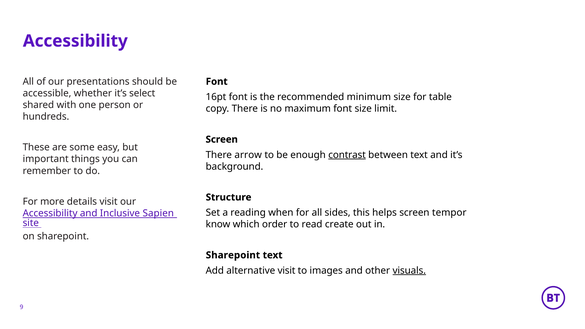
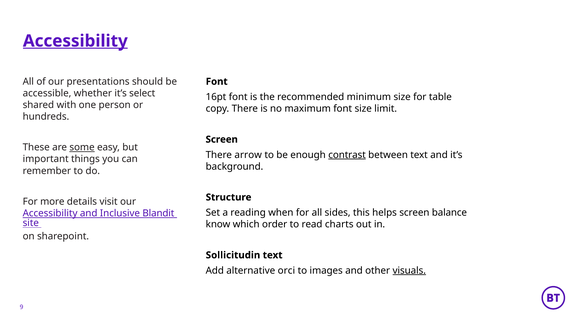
Accessibility underline: none -> present (75, 41)
some underline: none -> present (82, 147)
tempor: tempor -> balance (449, 213)
Sapien: Sapien -> Blandit (158, 213)
create: create -> charts (339, 224)
Sharepoint: Sharepoint -> Sollicitudin (233, 255)
alternative visit: visit -> orci (286, 271)
